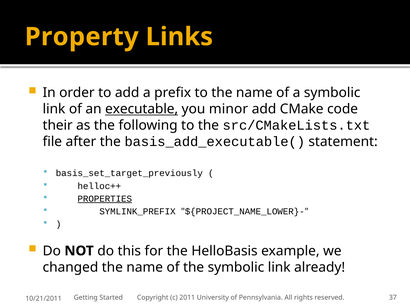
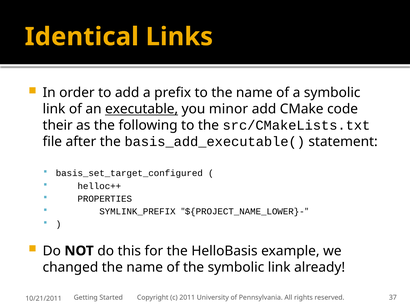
Property: Property -> Identical (82, 37)
basis_set_target_previously: basis_set_target_previously -> basis_set_target_configured (129, 174)
PROPERTIES underline: present -> none (105, 199)
